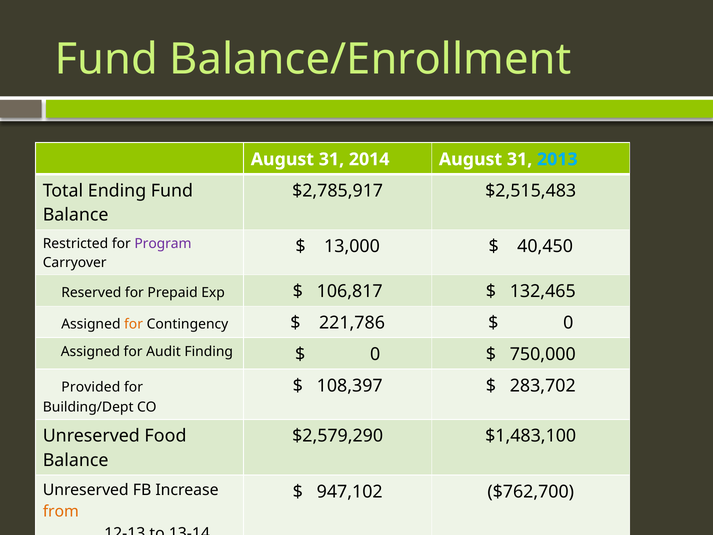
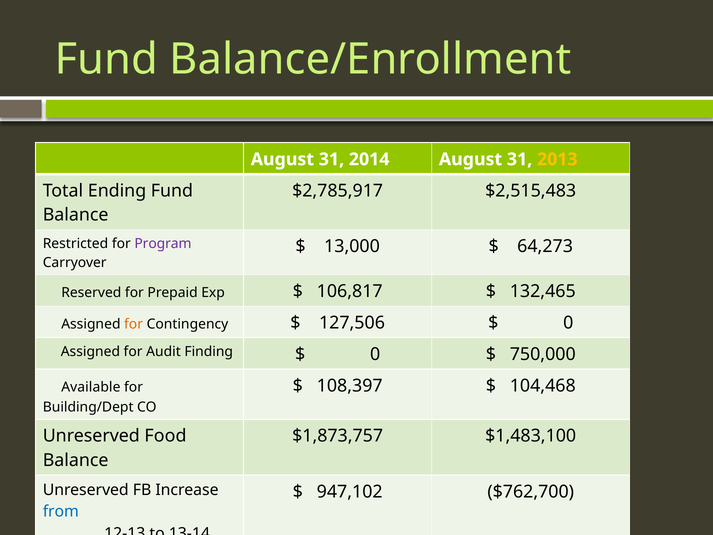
2013 colour: light blue -> yellow (557, 159)
40,450: 40,450 -> 64,273 (545, 246)
221,786: 221,786 -> 127,506 (352, 323)
283,702: 283,702 -> 104,468 (543, 386)
Provided: Provided -> Available (91, 387)
$2,579,290: $2,579,290 -> $1,873,757 (338, 436)
from colour: orange -> blue (61, 512)
